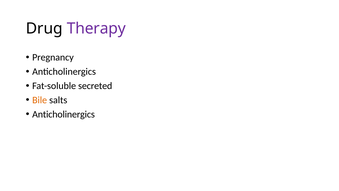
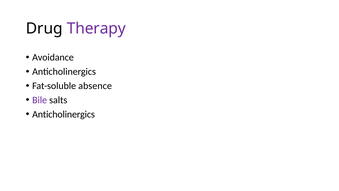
Pregnancy: Pregnancy -> Avoidance (53, 57)
secreted: secreted -> absence (95, 86)
Bile colour: orange -> purple (40, 100)
